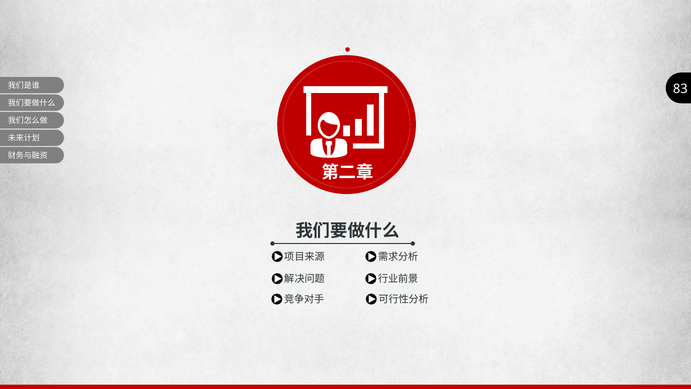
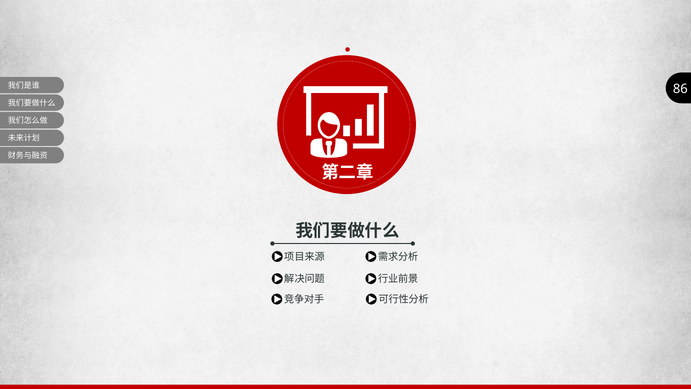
83: 83 -> 86 (680, 89)
